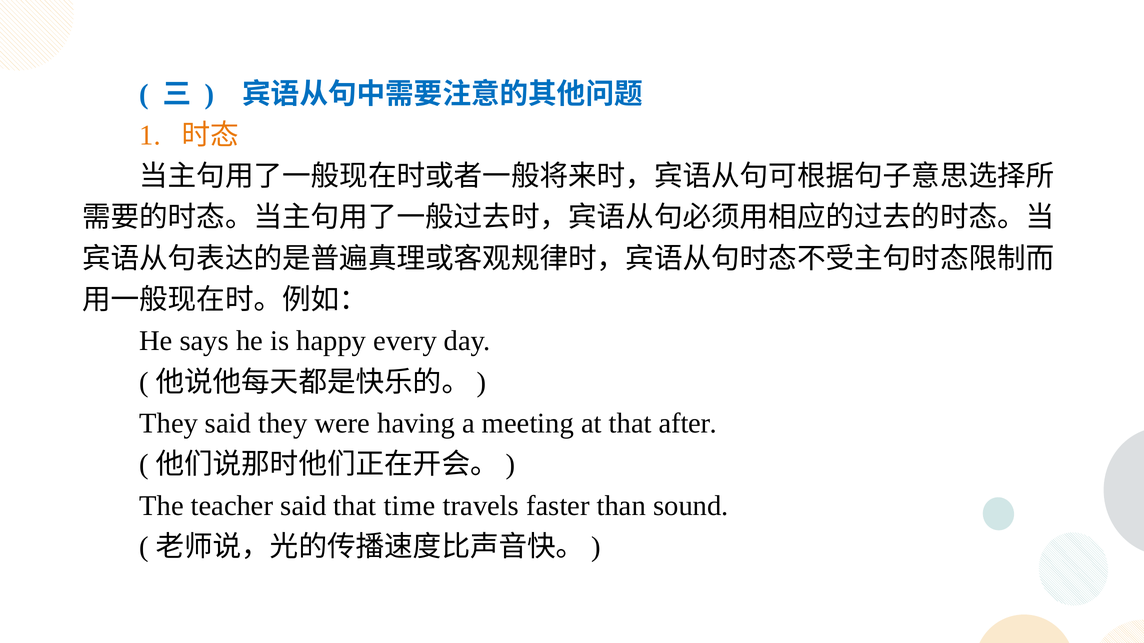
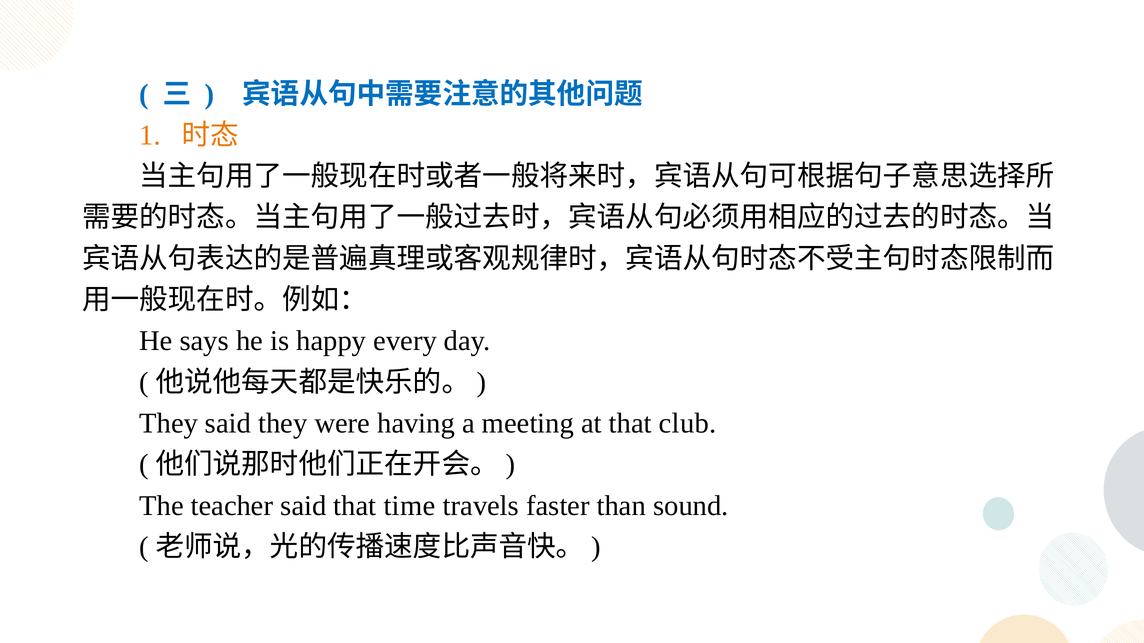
after: after -> club (688, 424)
